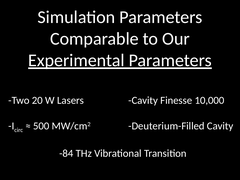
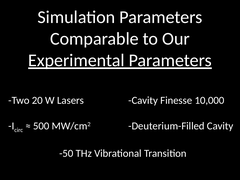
-84: -84 -> -50 (66, 153)
